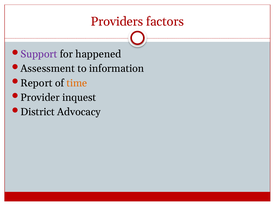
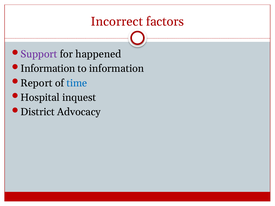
Providers: Providers -> Incorrect (117, 22)
Assessment: Assessment -> Information (48, 69)
time colour: orange -> blue (77, 83)
Provider: Provider -> Hospital (40, 98)
